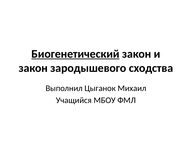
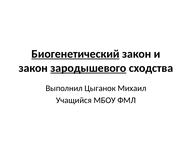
зародышевого underline: none -> present (88, 68)
